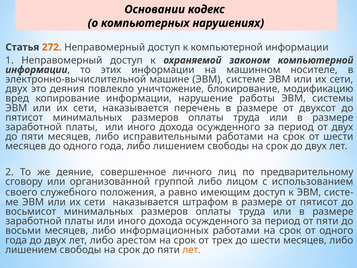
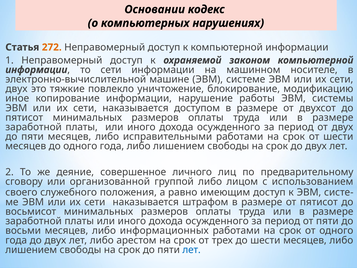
то этих: этих -> сети (111, 70)
деяния: деяния -> тяжкие (67, 89)
вред: вред -> иное (17, 98)
перечень: перечень -> доступом (197, 108)
лет colour: orange -> blue (192, 250)
